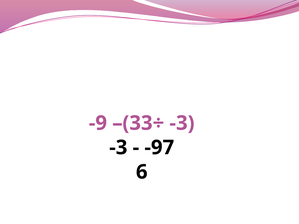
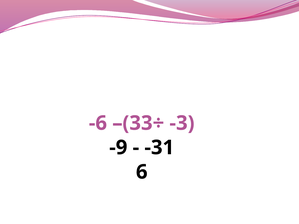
-9: -9 -> -6 (98, 123)
-3: -3 -> -9 (118, 148)
-97: -97 -> -31 (159, 148)
